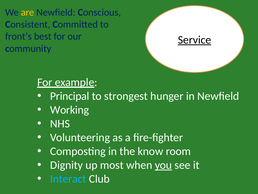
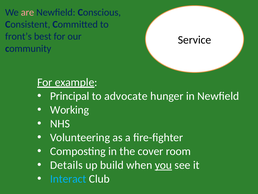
are colour: yellow -> pink (27, 12)
Service underline: present -> none (195, 40)
strongest: strongest -> advocate (126, 96)
know: know -> cover (151, 151)
Dignity: Dignity -> Details (66, 165)
most: most -> build (112, 165)
